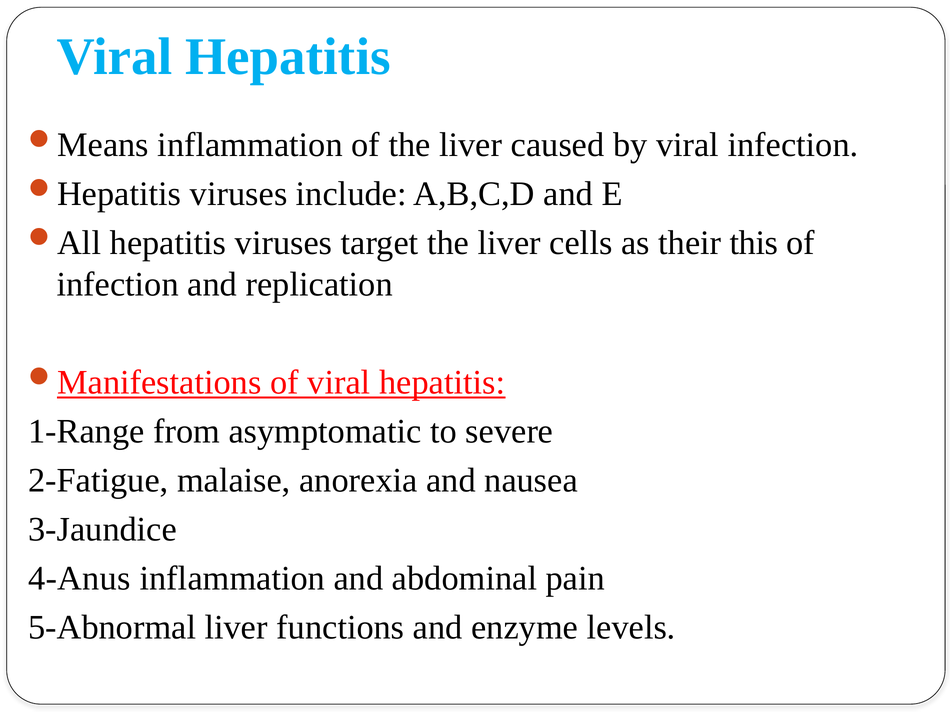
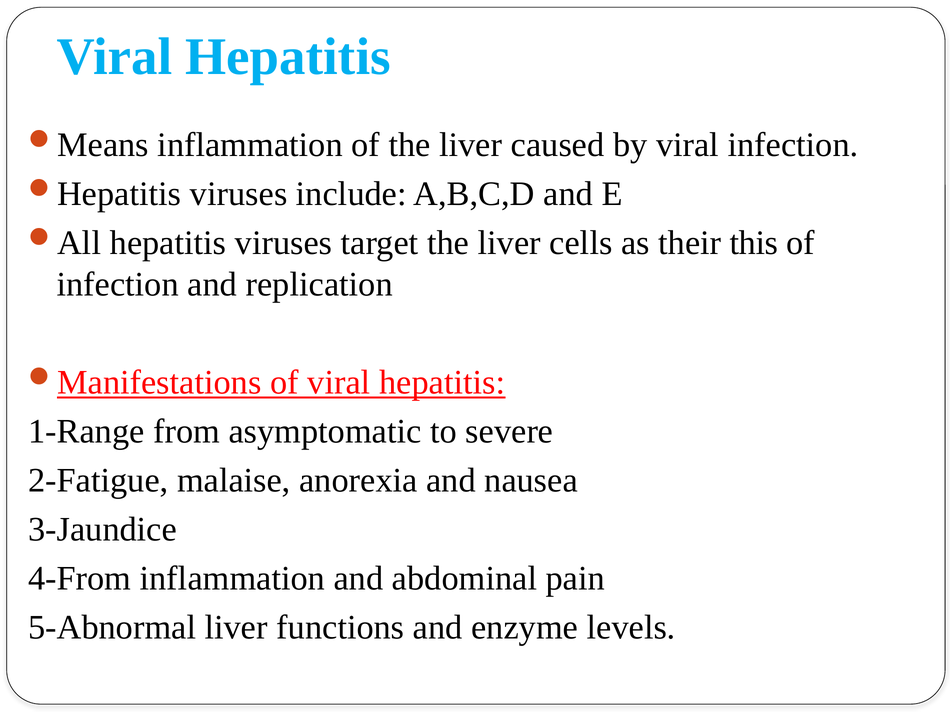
4-Anus: 4-Anus -> 4-From (80, 578)
